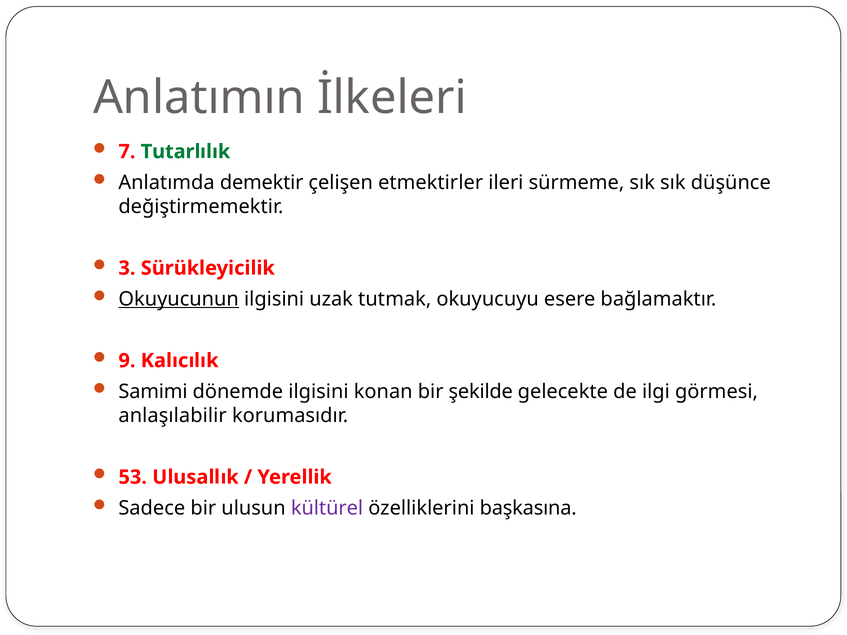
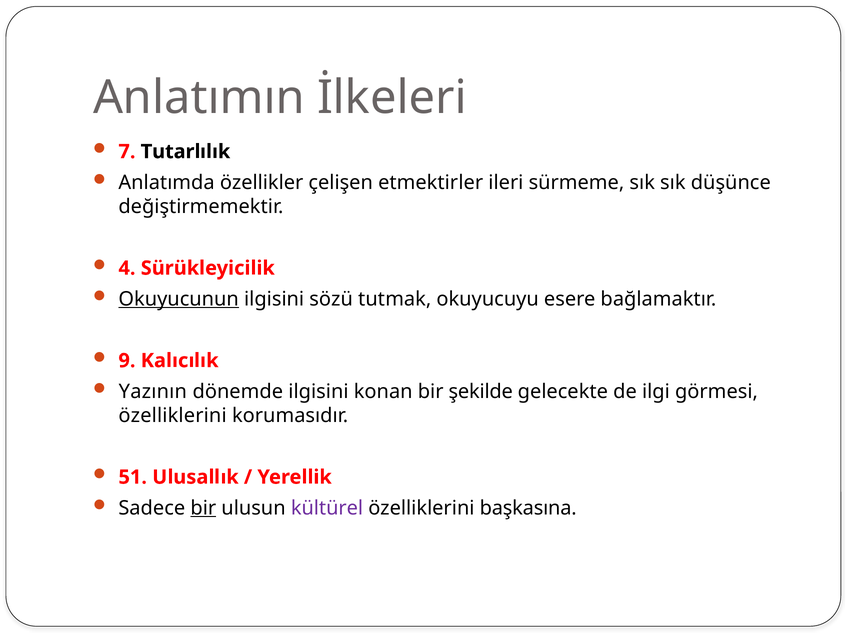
Tutarlılık colour: green -> black (185, 152)
demektir: demektir -> özellikler (262, 183)
3: 3 -> 4 (127, 268)
uzak: uzak -> sözü (331, 299)
Samimi: Samimi -> Yazının (153, 392)
anlaşılabilir: anlaşılabilir -> özelliklerini (173, 416)
53: 53 -> 51 (133, 477)
bir underline: none -> present (203, 508)
